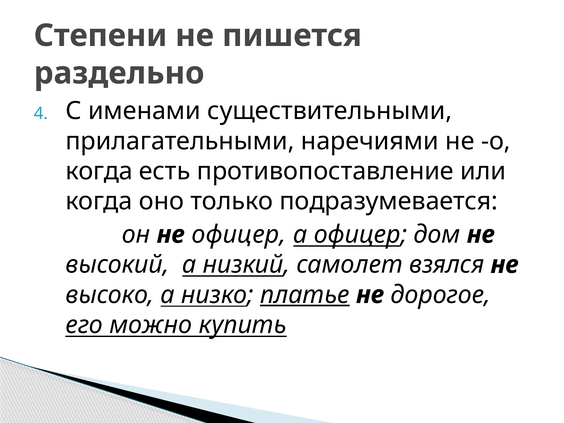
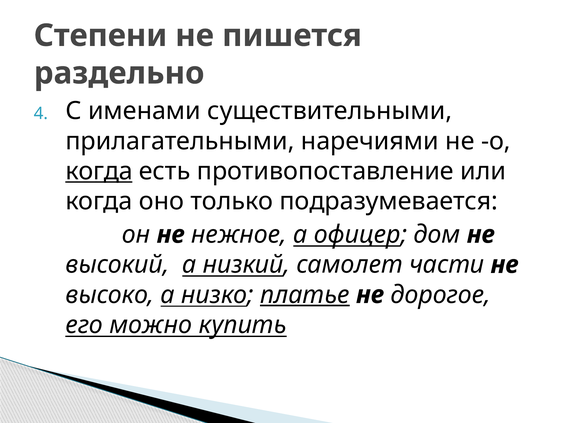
когда underline: none -> present (99, 171)
не офицер: офицер -> нежное (239, 235)
взялся: взялся -> части (447, 265)
